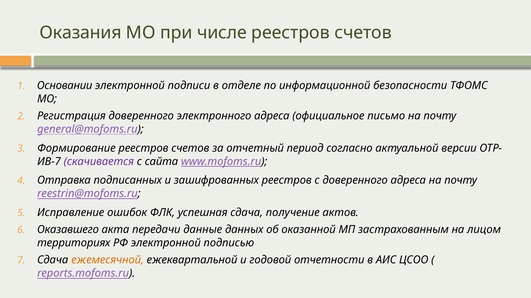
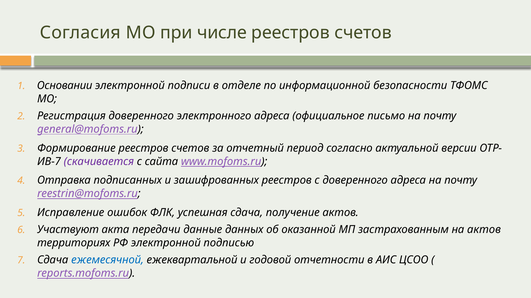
Оказания: Оказания -> Согласия (80, 33)
Оказавшего: Оказавшего -> Участвуют (68, 230)
на лицом: лицом -> актов (484, 230)
ежемесячной colour: orange -> blue (107, 261)
